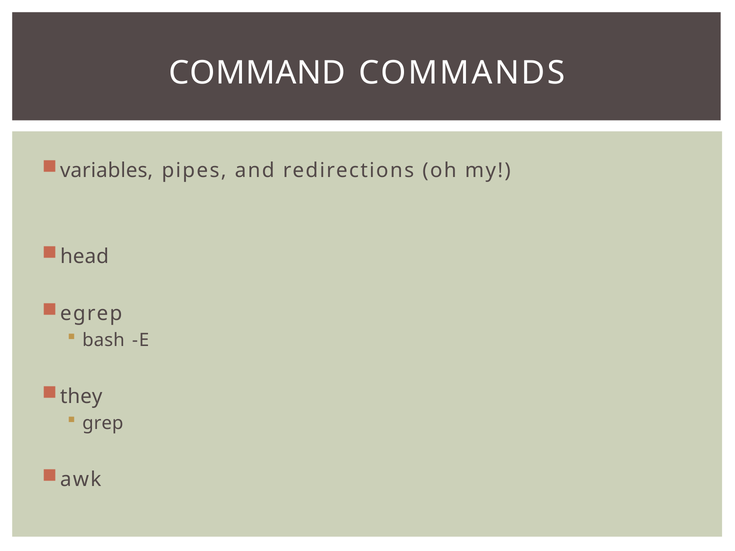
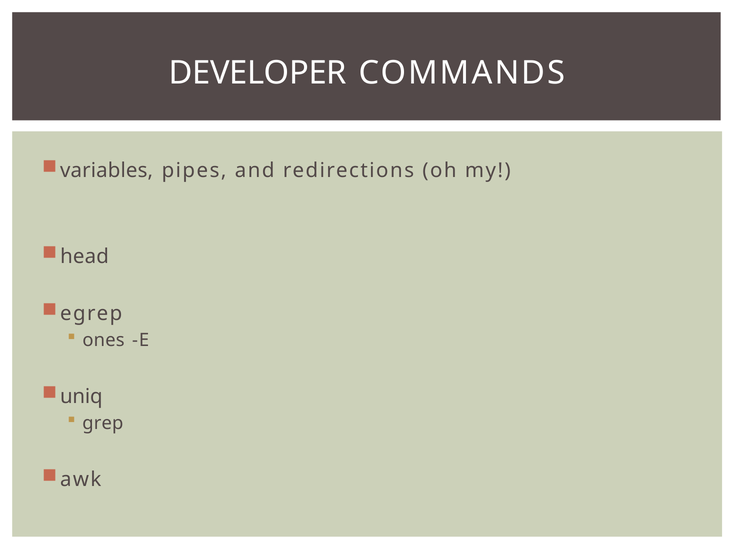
COMMAND: COMMAND -> DEVELOPER (258, 73)
bash: bash -> ones (104, 340)
they: they -> uniq (81, 397)
